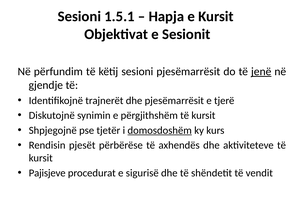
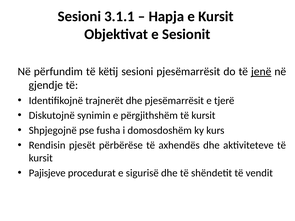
1.5.1: 1.5.1 -> 3.1.1 (119, 17)
tjetër: tjetër -> fusha (108, 131)
domosdoshëm underline: present -> none (160, 131)
